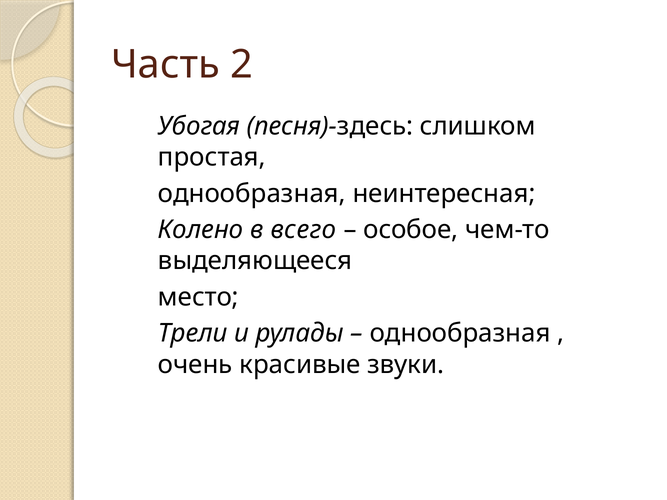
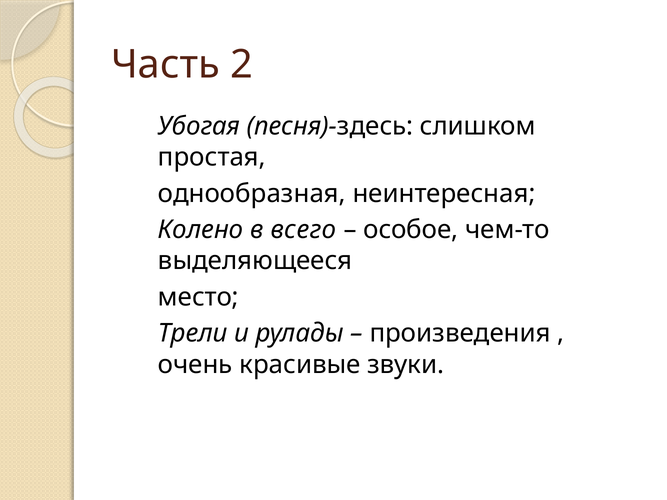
однообразная: однообразная -> произведения (460, 334)
